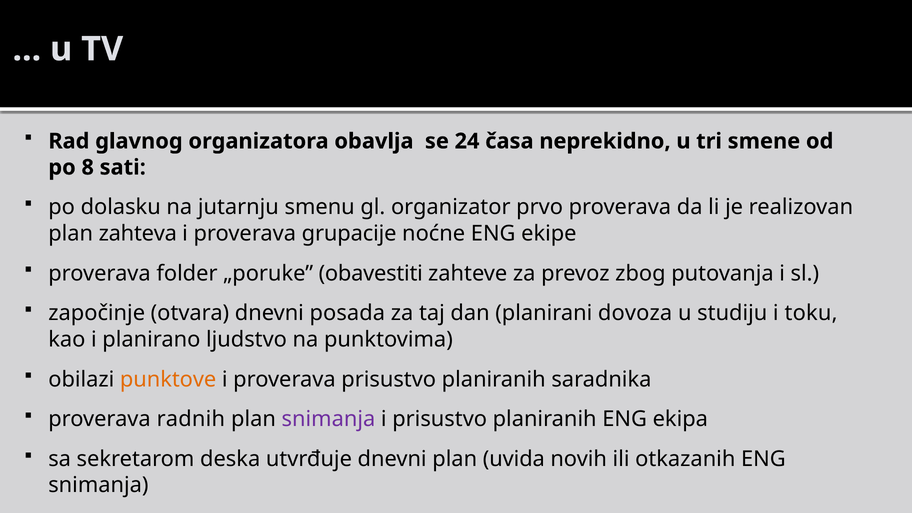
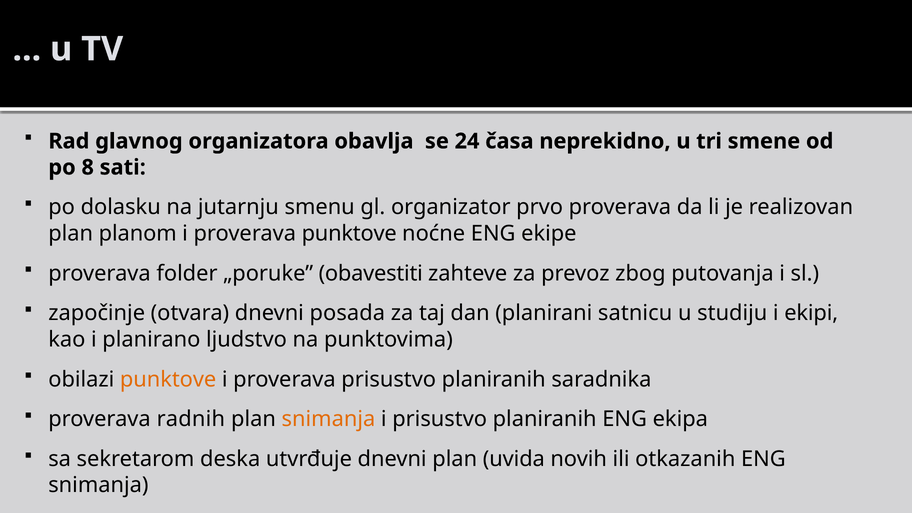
zahteva: zahteva -> planom (138, 233)
proverava grupacije: grupacije -> punktove (349, 233)
dovoza: dovoza -> satnicu (635, 313)
toku: toku -> ekipi (811, 313)
snimanja colour: purple -> orange (328, 419)
